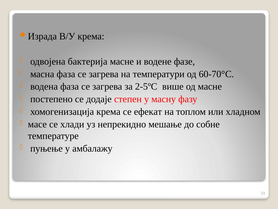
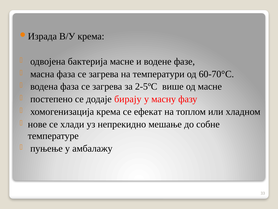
степен: степен -> бирају (128, 99)
масе: масе -> нове (37, 124)
